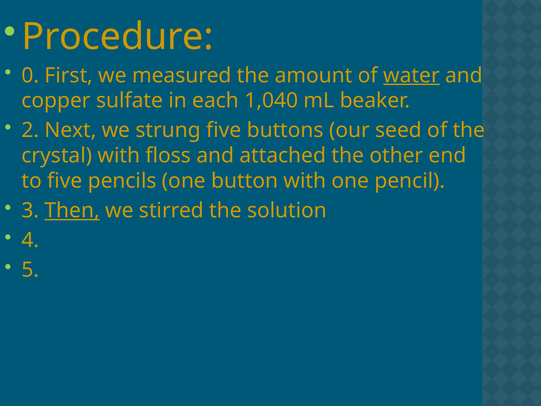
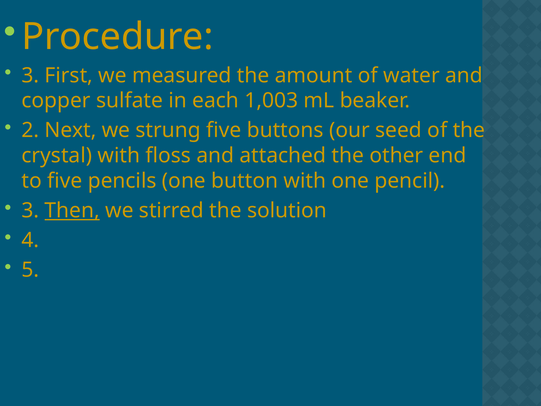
0: 0 -> 3 (30, 75)
water underline: present -> none (411, 75)
1,040: 1,040 -> 1,003 (271, 101)
